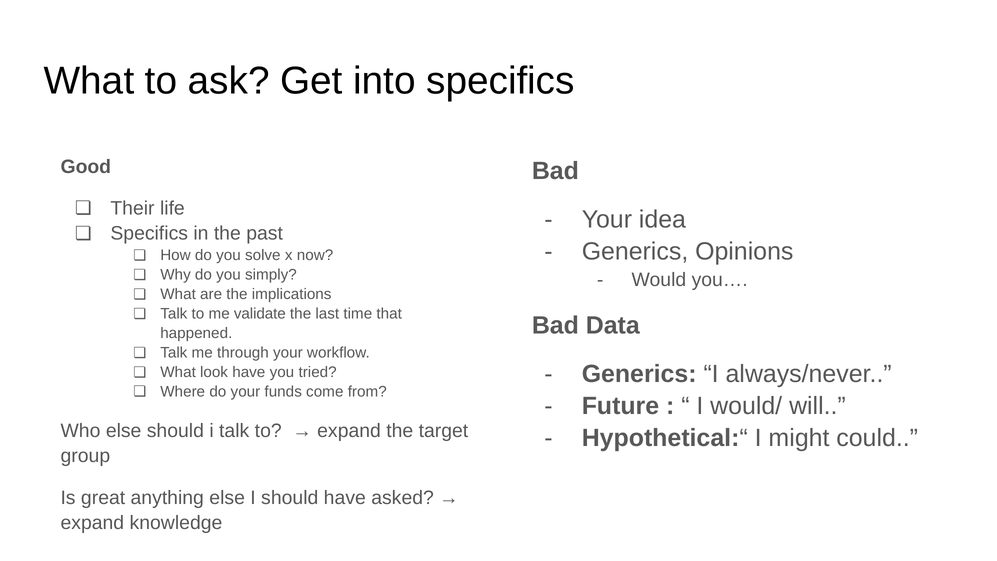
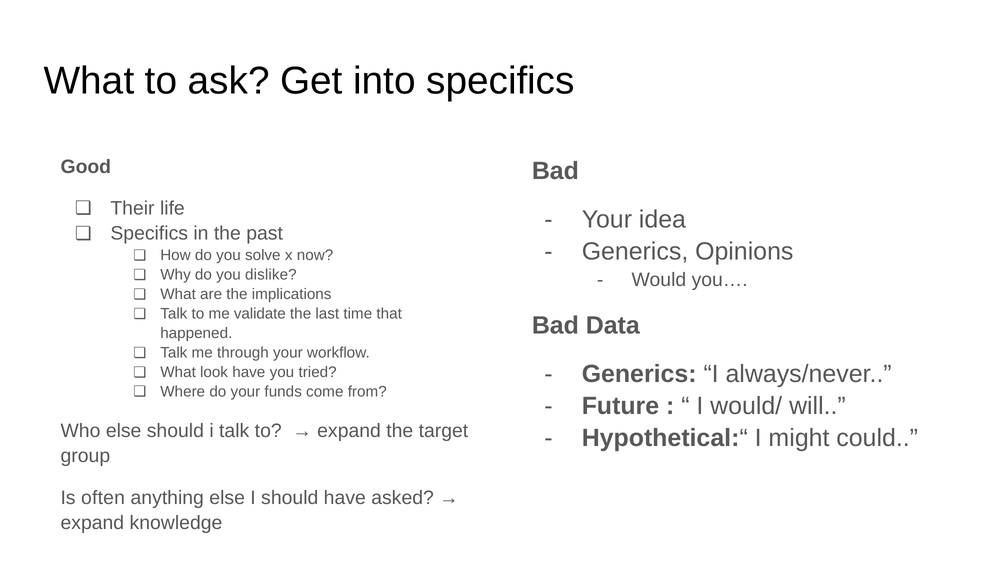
simply: simply -> dislike (271, 275)
great: great -> often (103, 498)
